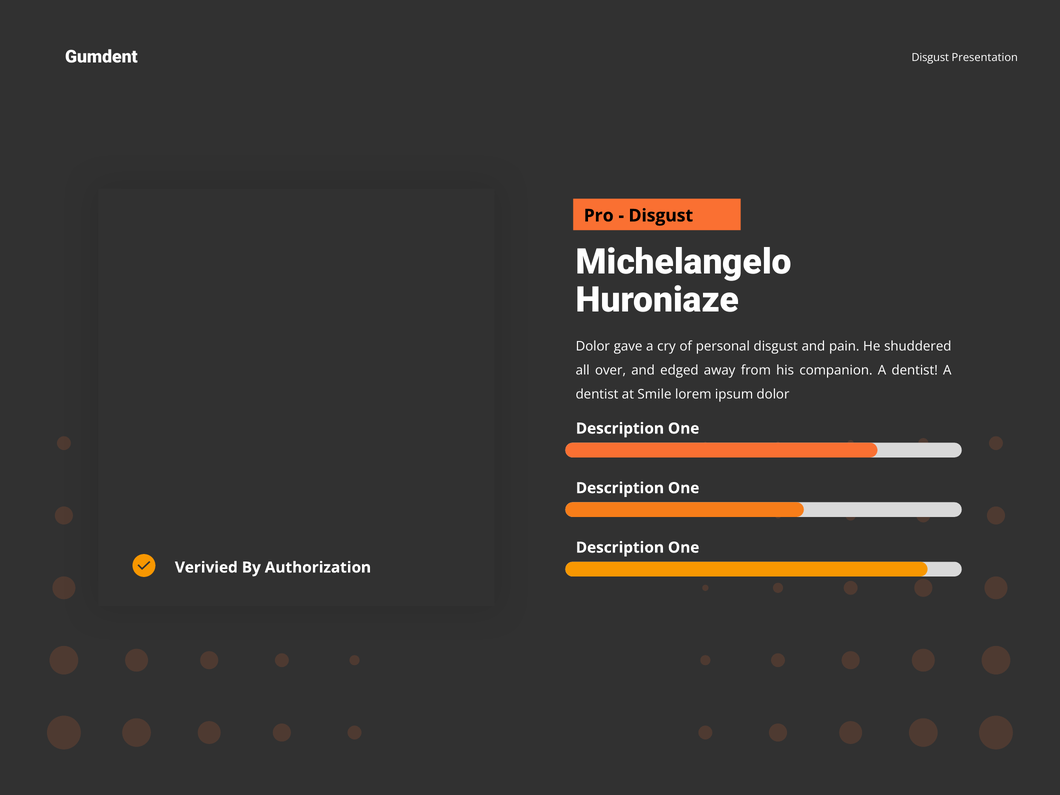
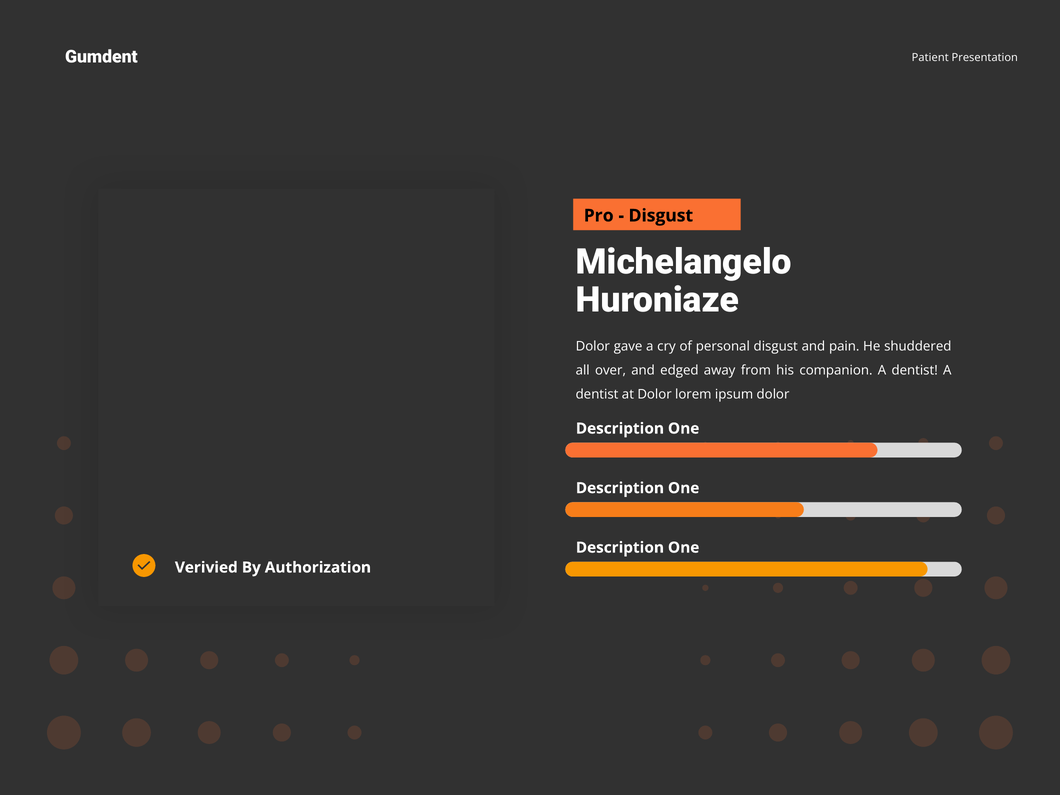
Disgust: Disgust -> Patient (930, 58)
at Smile: Smile -> Dolor (655, 394)
